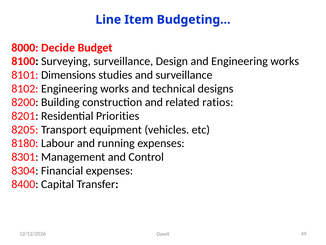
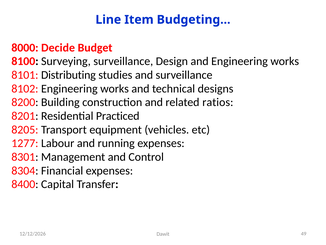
Dimensions: Dimensions -> Distributing (68, 75)
Priorities: Priorities -> Practiced (118, 116)
8180: 8180 -> 1277 (25, 143)
